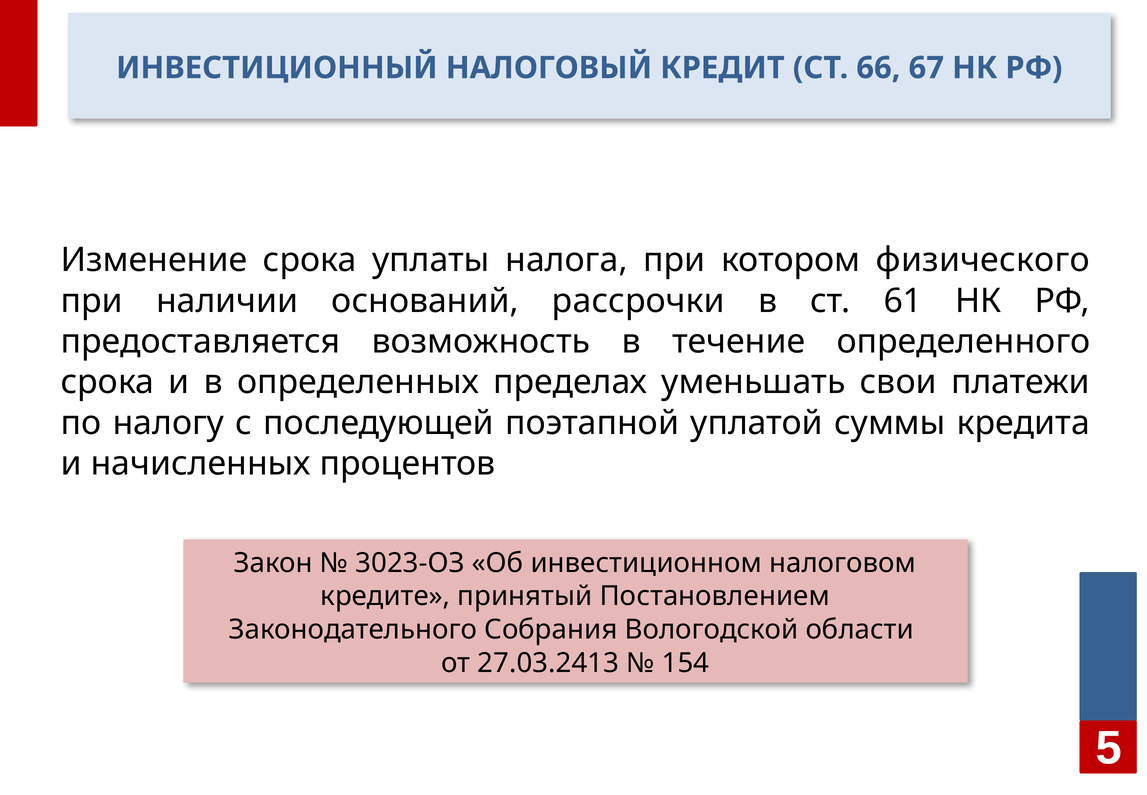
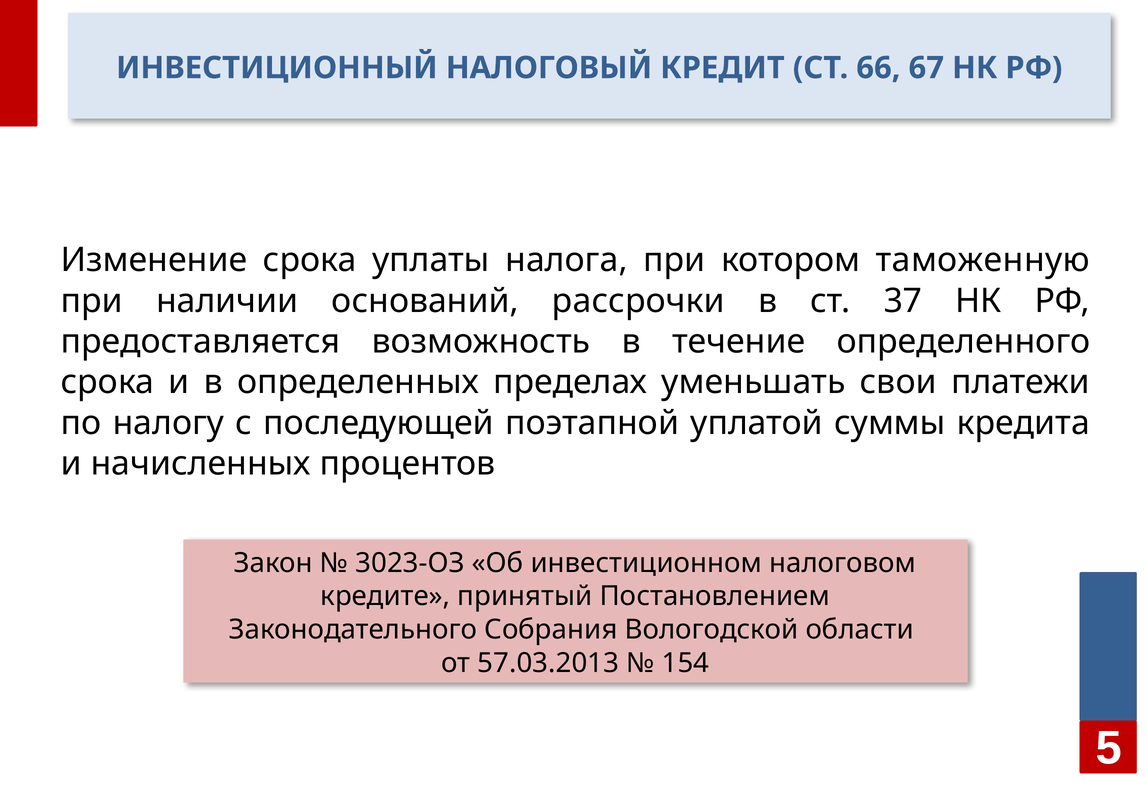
физического: физического -> таможенную (983, 260)
61: 61 -> 37 (903, 301)
27.03.2413: 27.03.2413 -> 57.03.2013 (548, 662)
